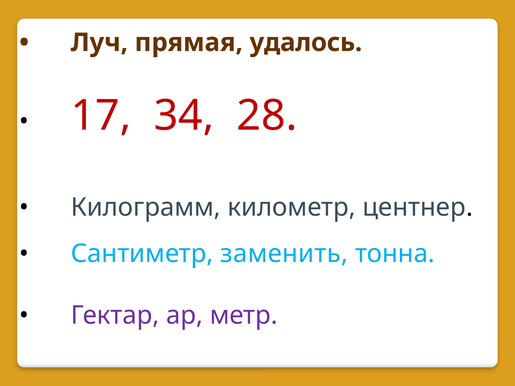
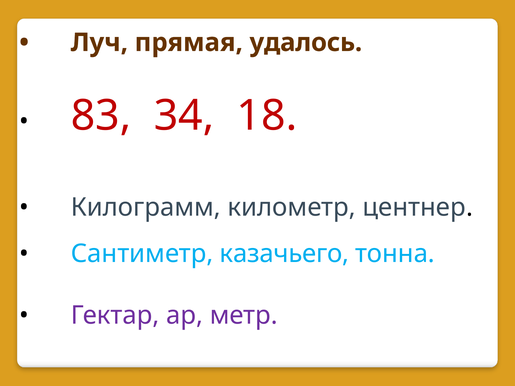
17: 17 -> 83 (101, 116)
28: 28 -> 18 (267, 116)
заменить: заменить -> казачьего (284, 254)
